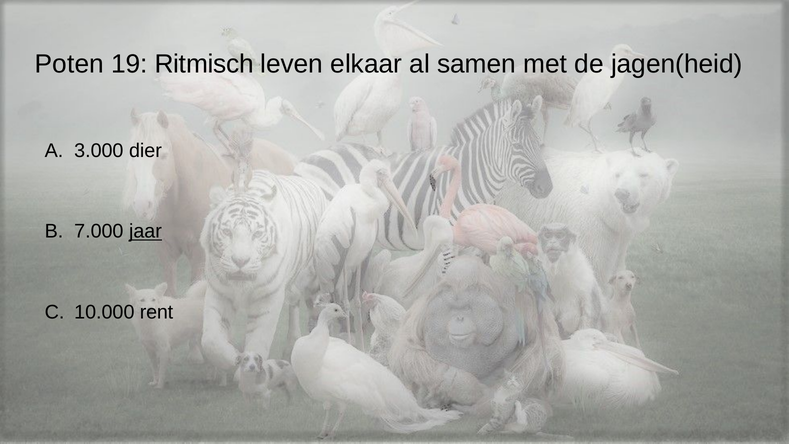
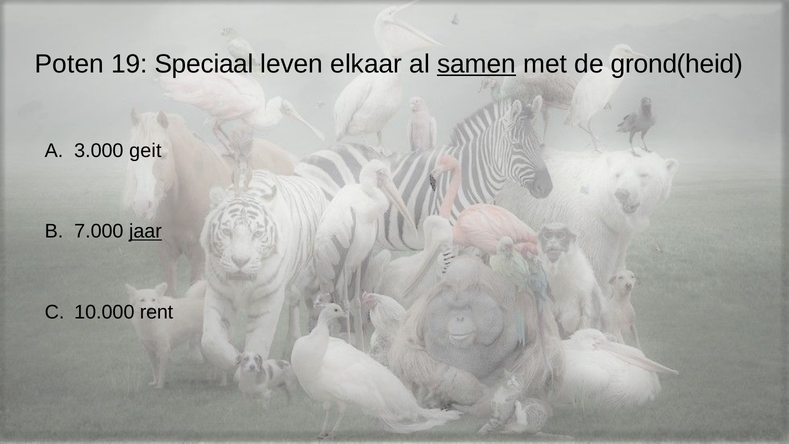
Ritmisch: Ritmisch -> Speciaal (204, 64)
samen underline: none -> present (477, 64)
jagen(heid: jagen(heid -> grond(heid (677, 64)
dier: dier -> geit (145, 151)
